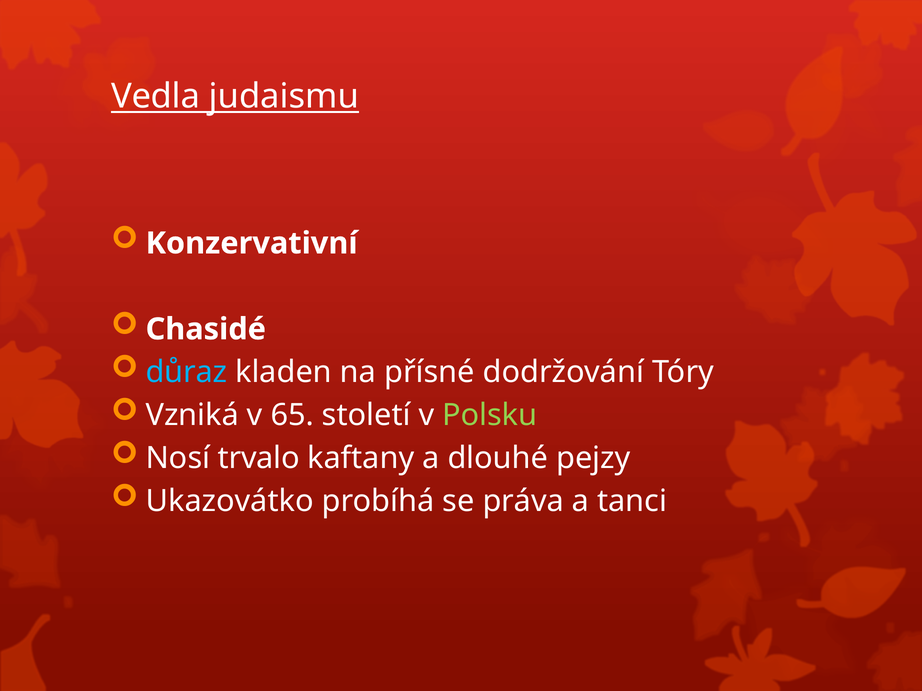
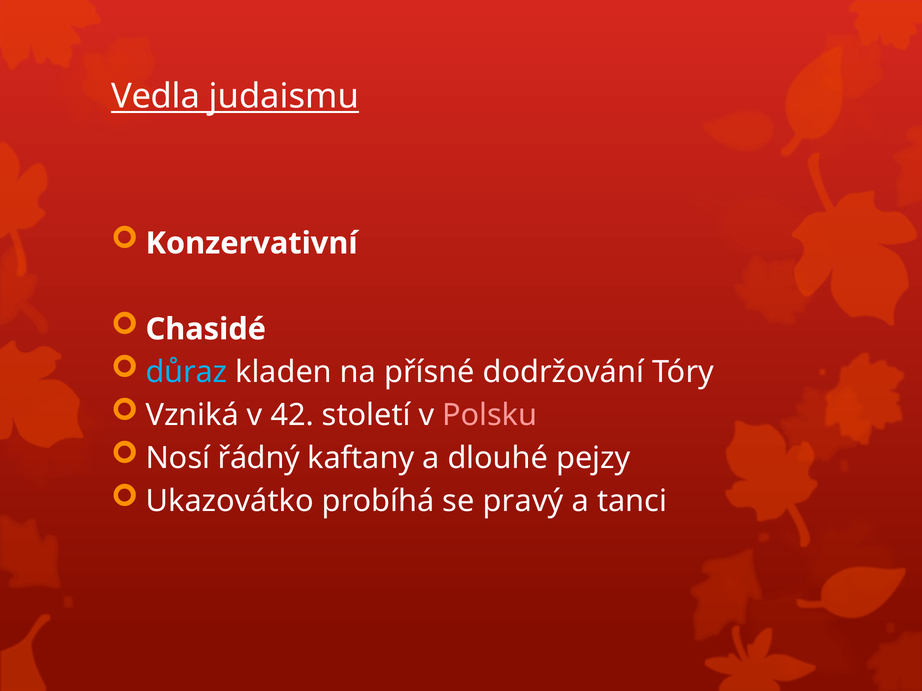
65: 65 -> 42 (292, 415)
Polsku colour: light green -> pink (490, 415)
trvalo: trvalo -> řádný (259, 459)
práva: práva -> pravý (523, 502)
